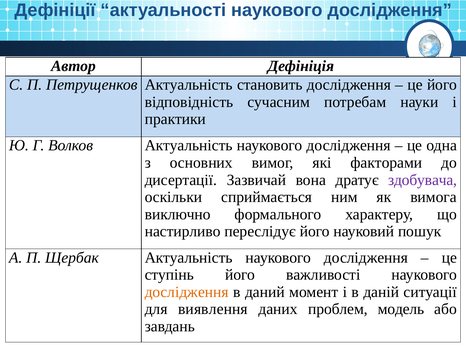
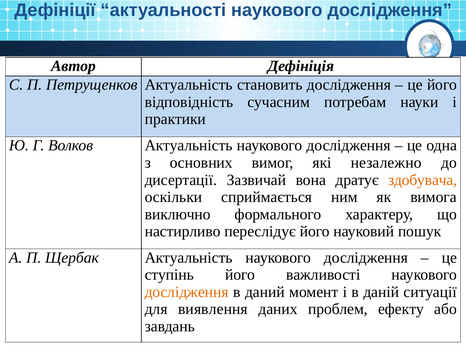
факторами: факторами -> незалежно (386, 162)
здобувача colour: purple -> orange (423, 180)
модель: модель -> ефекту (401, 309)
